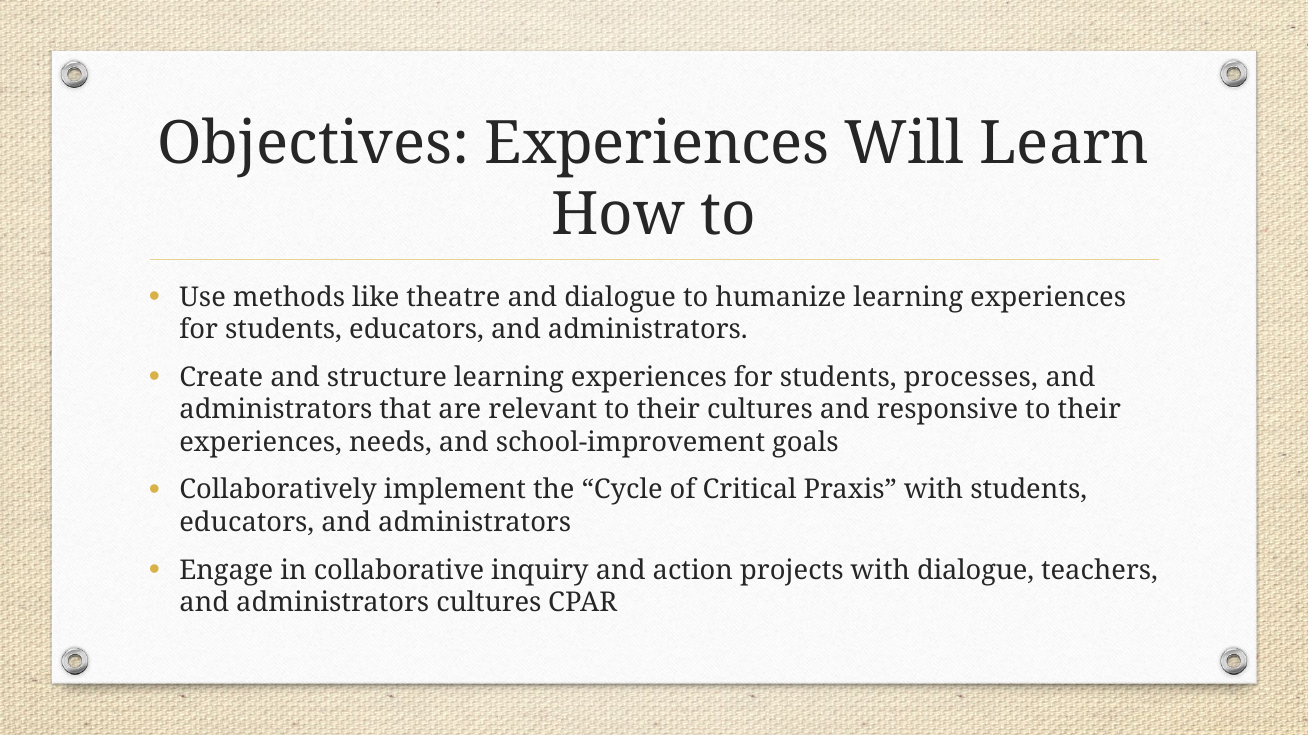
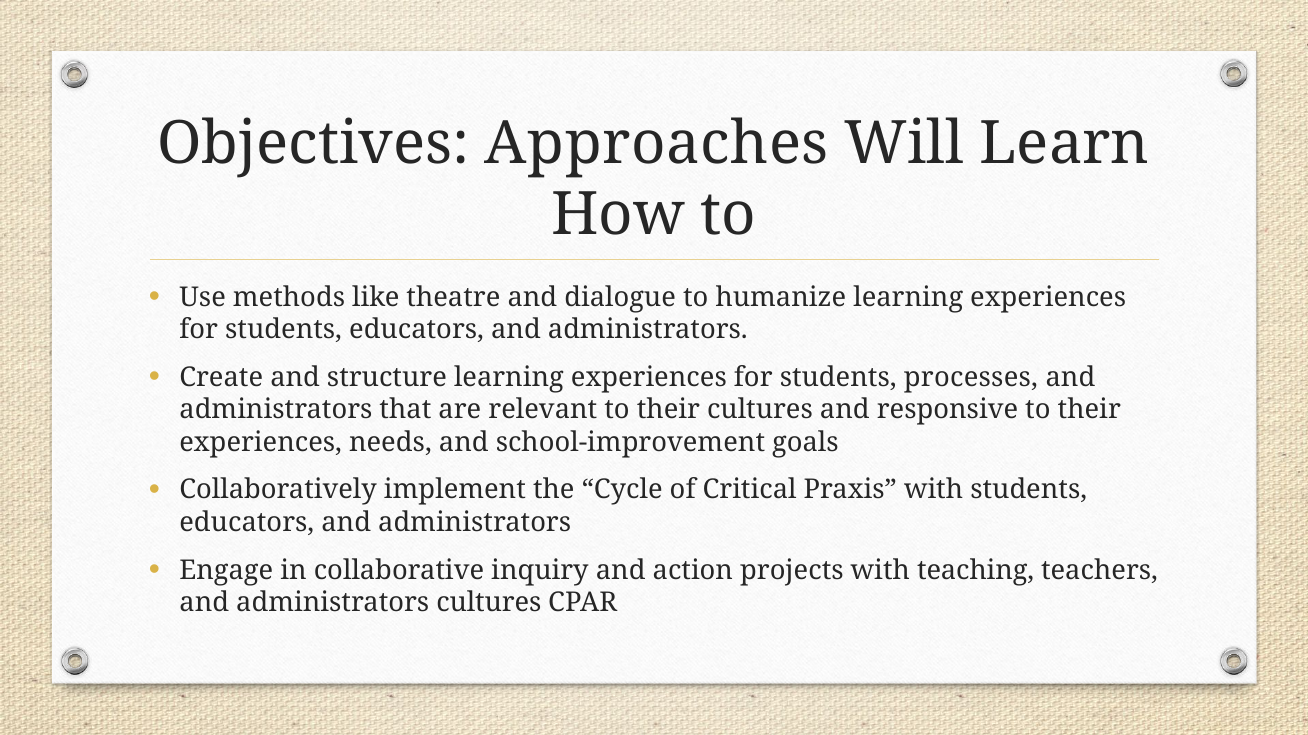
Objectives Experiences: Experiences -> Approaches (657, 144)
with dialogue: dialogue -> teaching (976, 571)
